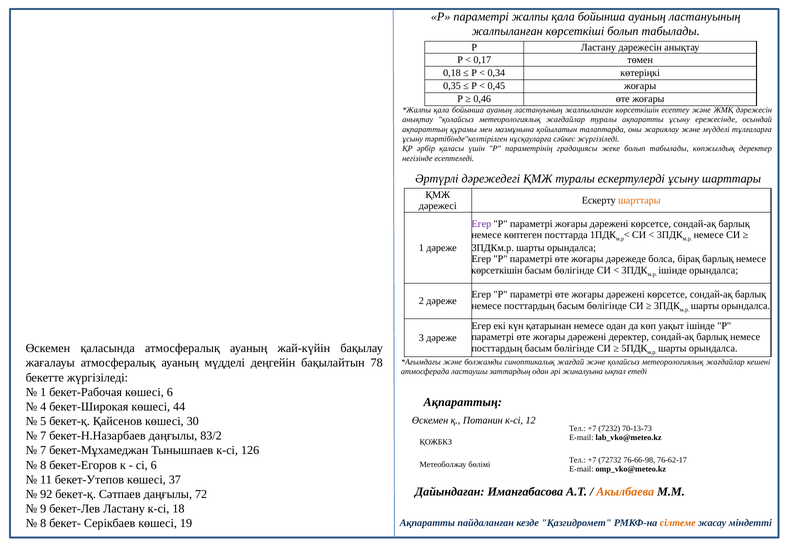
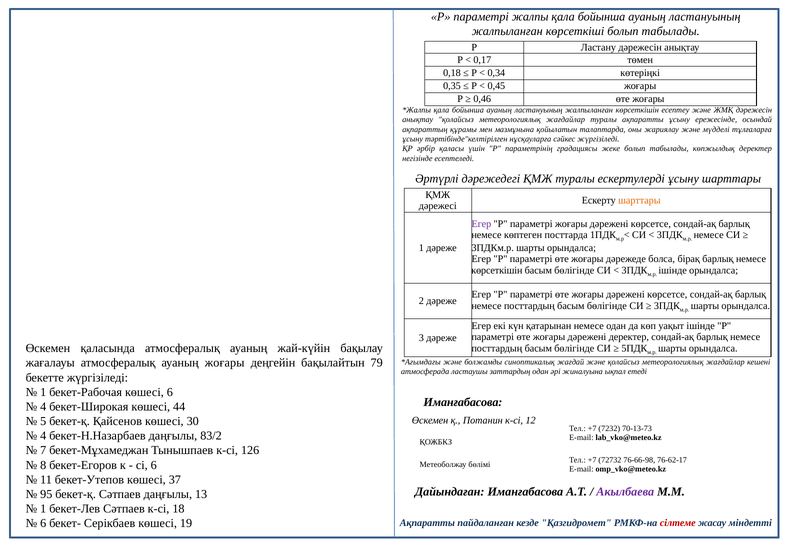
ауаның мүдделі: мүдделі -> жоғары (225, 362)
78: 78 -> 79 (377, 362)
Ақпараттың: Ақпараттың -> Иманғабасова (463, 402)
7: 7 -> 4 (43, 435)
Акылбаева colour: orange -> purple (625, 491)
92: 92 -> 95 (46, 494)
72: 72 -> 13 (201, 494)
9: 9 -> 1 (43, 508)
бекет-Лев Ластану: Ластану -> Сәтпаев (124, 508)
8: 8 -> 6 (43, 523)
сілтеме colour: orange -> red (678, 522)
